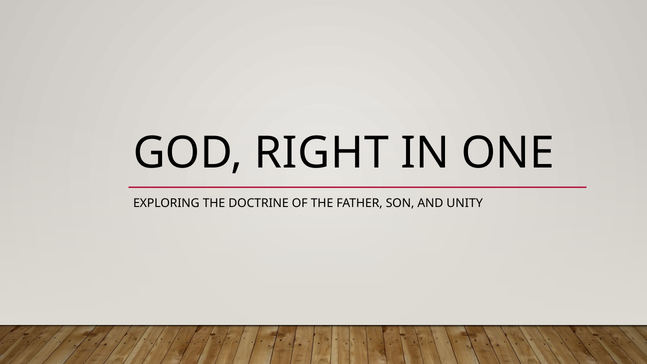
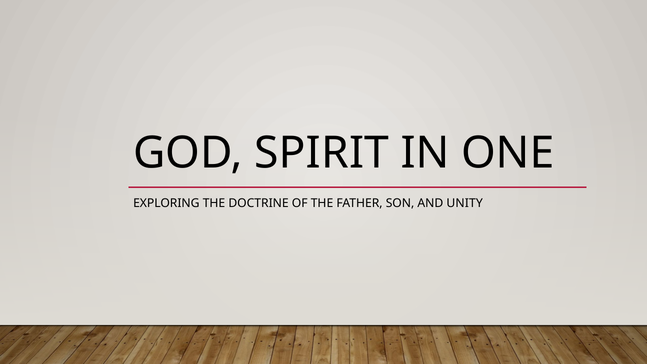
RIGHT: RIGHT -> SPIRIT (322, 153)
